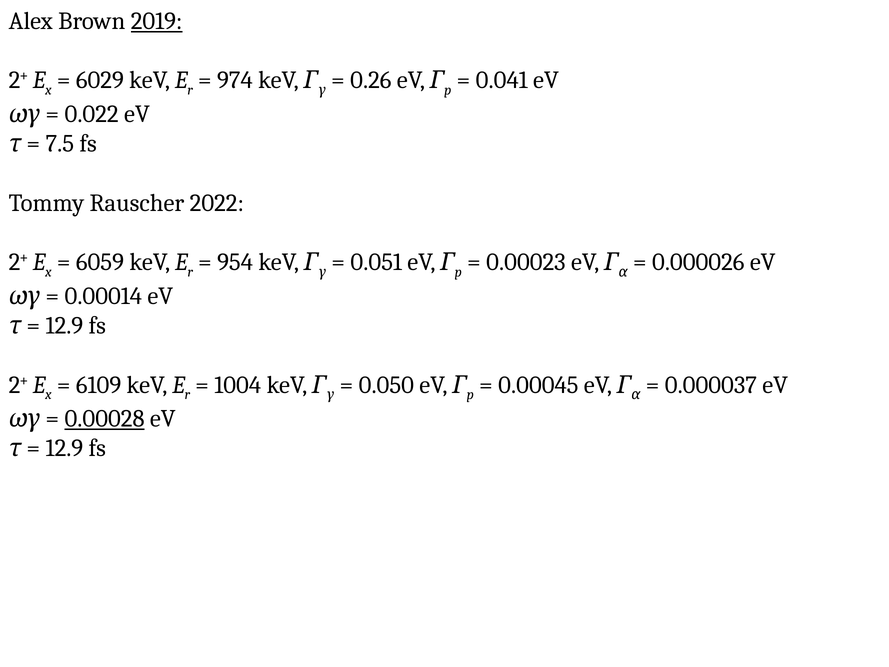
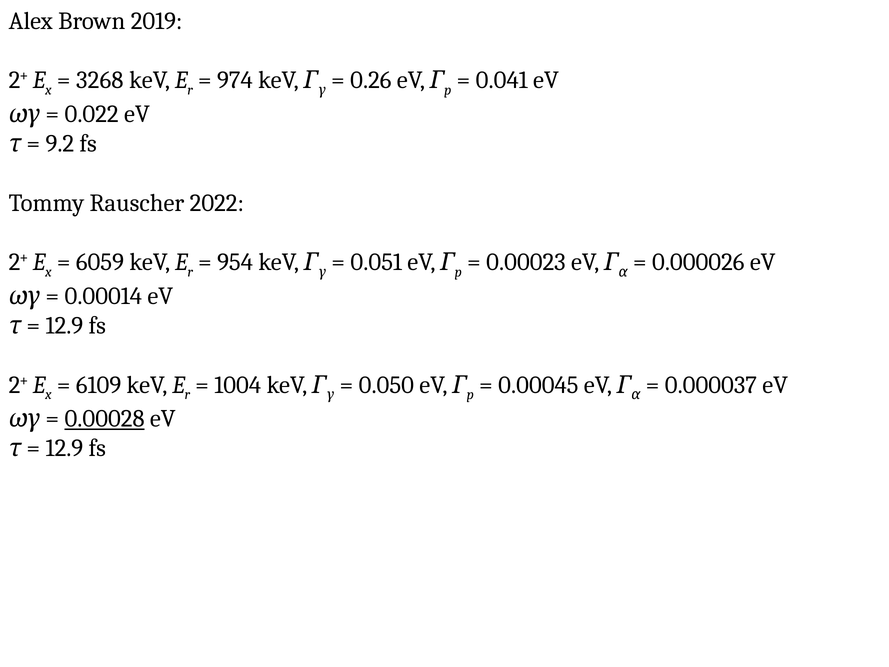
2019 underline: present -> none (157, 21)
6029: 6029 -> 3268 (100, 80)
7.5: 7.5 -> 9.2 (60, 144)
